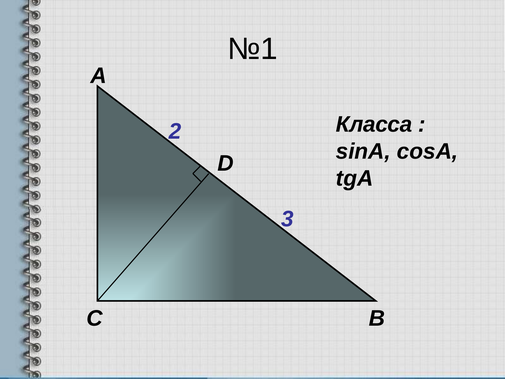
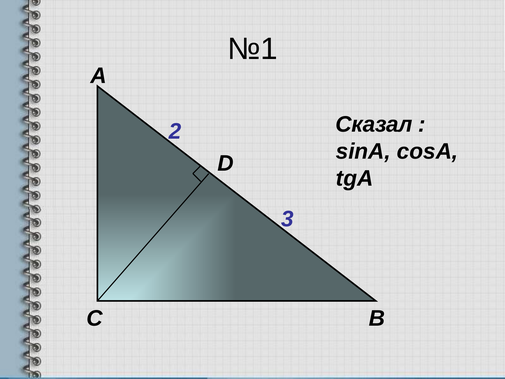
Класса: Класса -> Сказал (374, 124)
